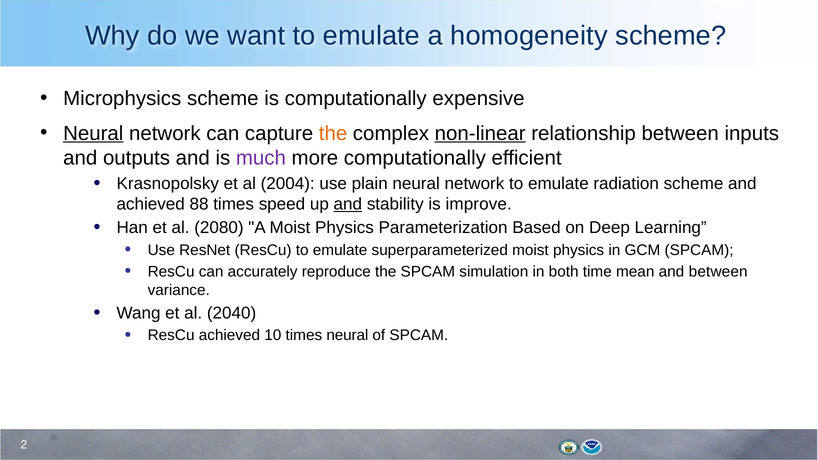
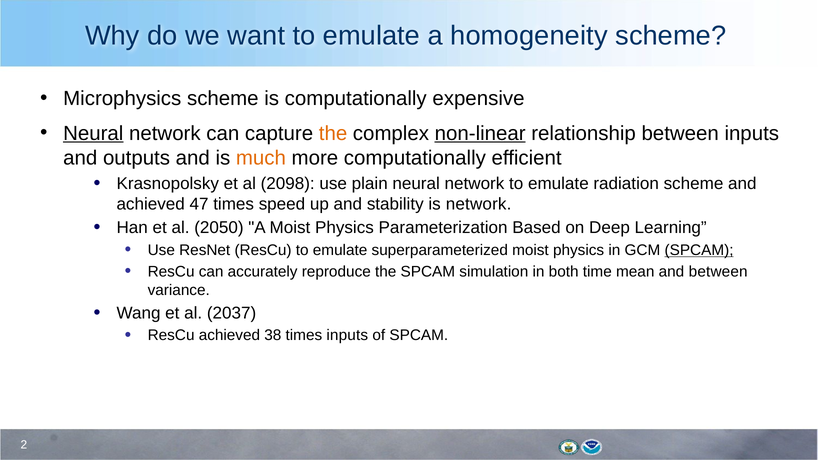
much colour: purple -> orange (261, 158)
2004: 2004 -> 2098 (288, 184)
88: 88 -> 47 (199, 204)
and underline: present -> none (348, 204)
is improve: improve -> network (479, 204)
2080: 2080 -> 2050 (219, 228)
SPCAM underline: none -> present (699, 250)
2040: 2040 -> 2037 (232, 313)
10: 10 -> 38 (273, 335)
times neural: neural -> inputs (347, 335)
